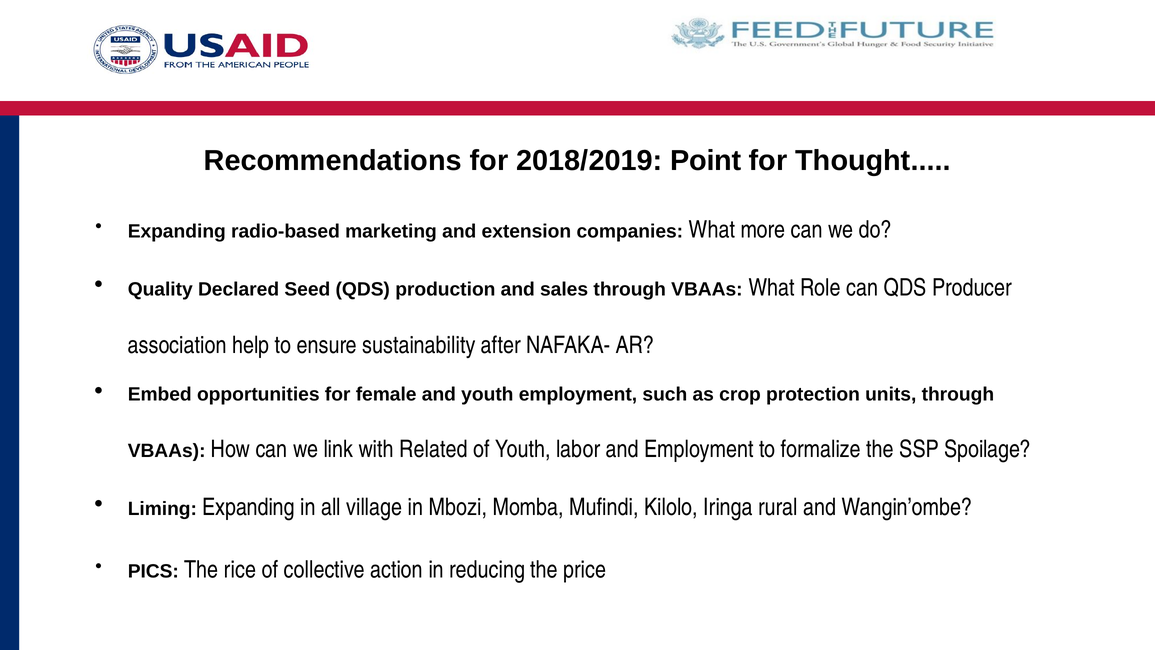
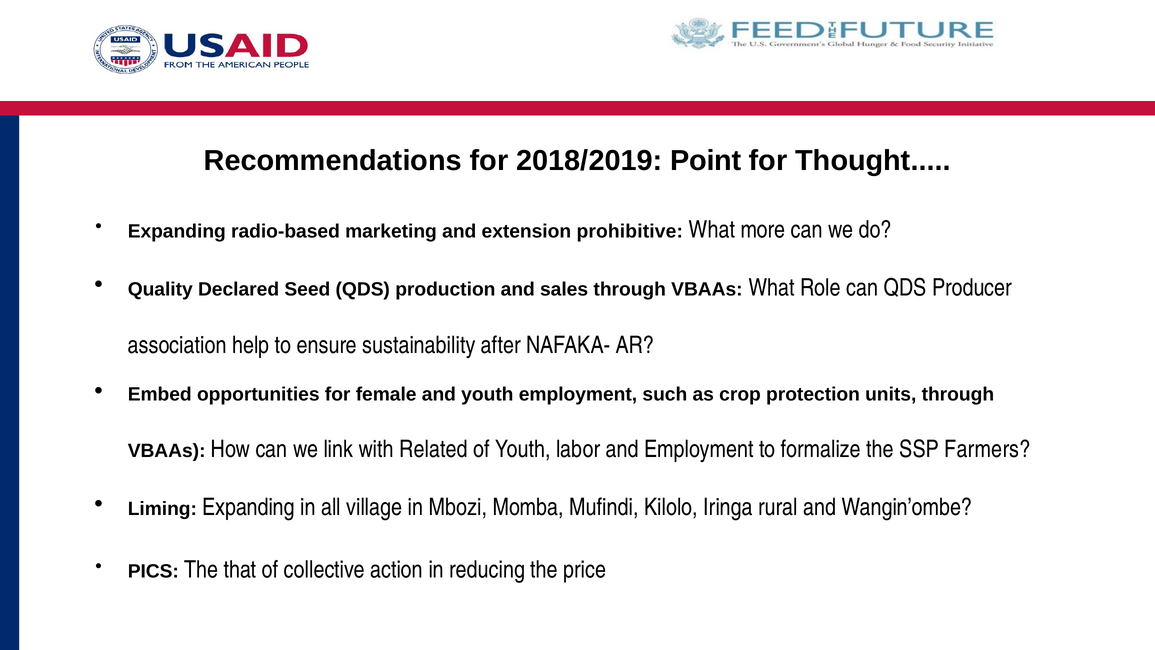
companies: companies -> prohibitive (630, 231)
Spoilage: Spoilage -> Farmers (987, 449)
rice: rice -> that (240, 570)
